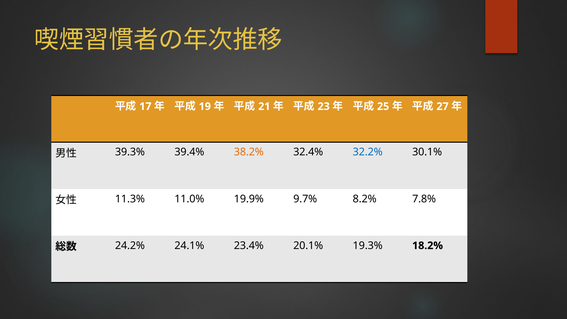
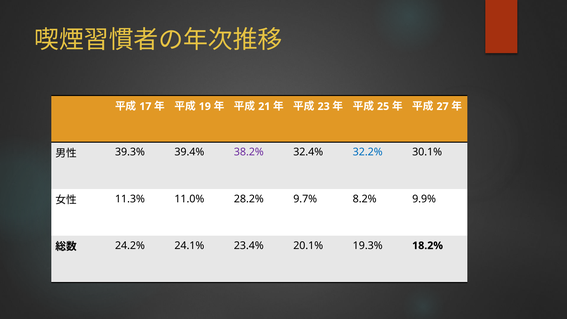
38.2% colour: orange -> purple (249, 152)
19.9%: 19.9% -> 28.2% (249, 199)
7.8%: 7.8% -> 9.9% (424, 199)
